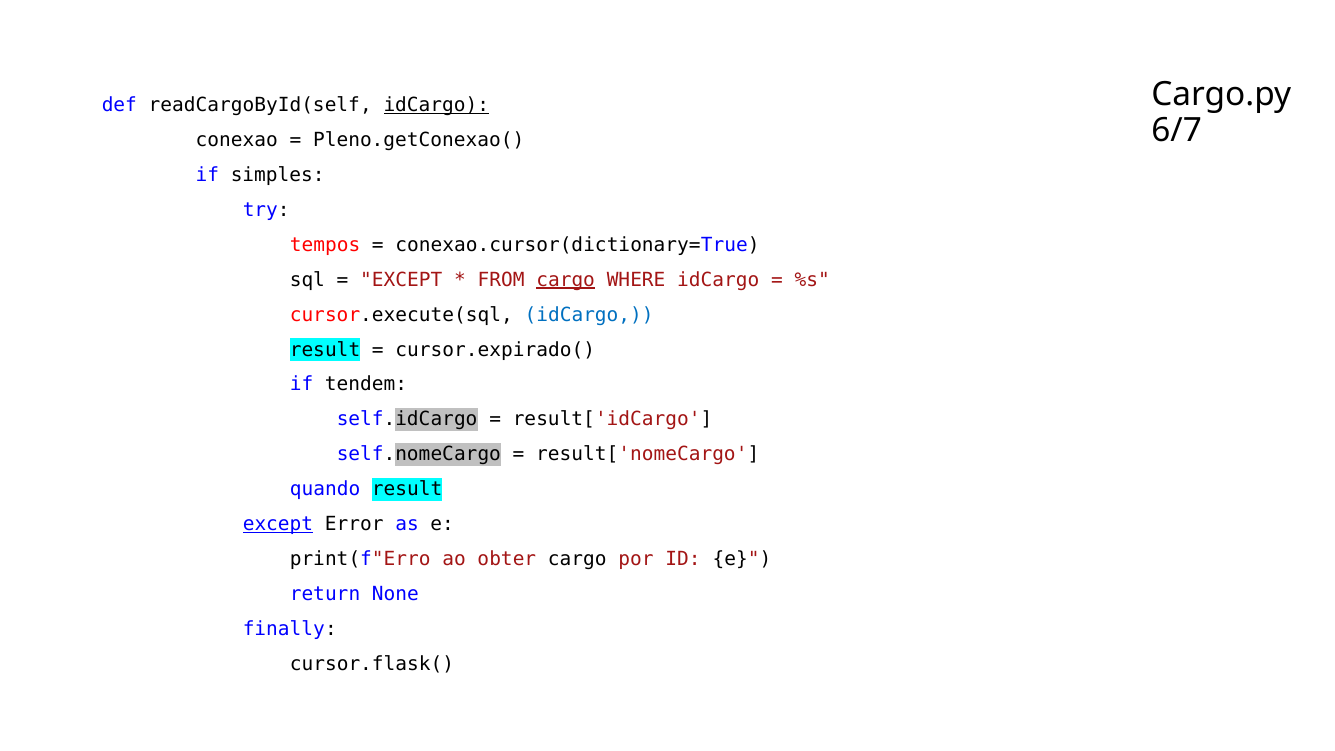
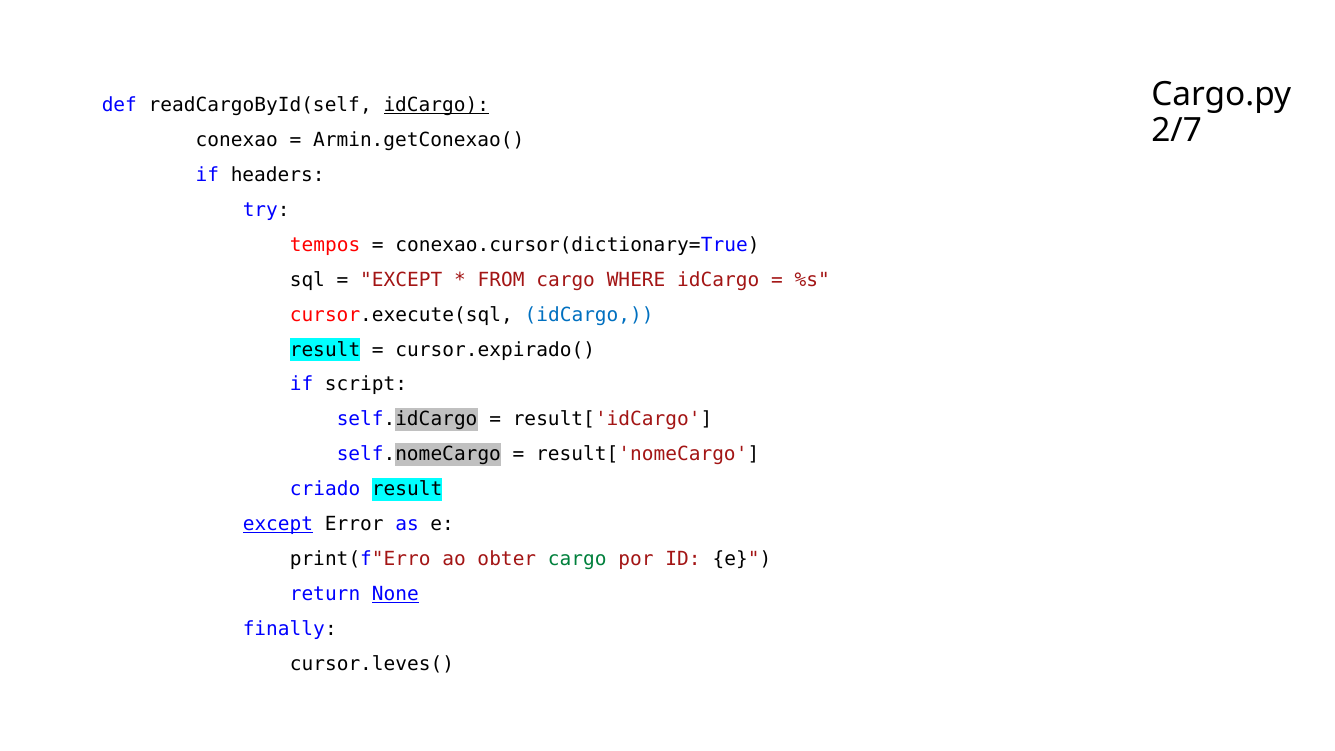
6/7: 6/7 -> 2/7 (1177, 130)
Pleno.getConexao(: Pleno.getConexao( -> Armin.getConexao( (419, 140)
simples: simples -> headers (278, 175)
cargo underline: present -> none (566, 280)
tendem: tendem -> script (366, 385)
quando: quando -> criado (325, 489)
cargo colour: black -> green (577, 559)
None underline: none -> present (395, 594)
cursor.flask(: cursor.flask( -> cursor.leves( (372, 664)
